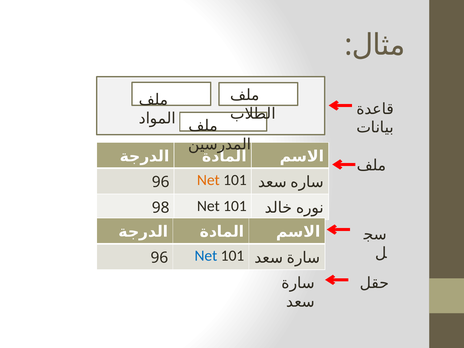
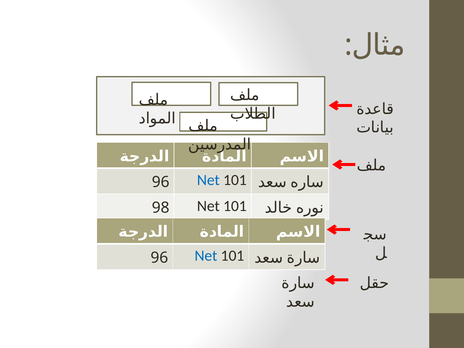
Net colour: orange -> blue (208, 180)
